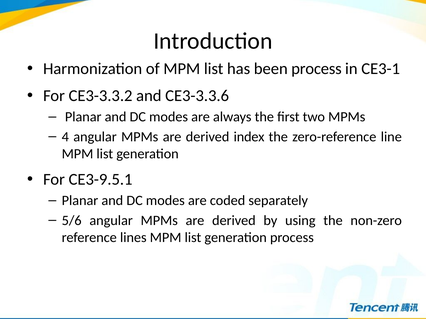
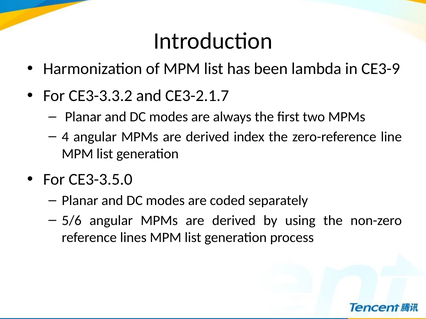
been process: process -> lambda (316, 69)
CE3-1: CE3-1 -> CE3-9 (381, 69)
CE3-3.3.6: CE3-3.3.6 -> CE3-2.1.7 (197, 96)
CE3-9.5.1: CE3-9.5.1 -> CE3-3.5.0 (101, 180)
